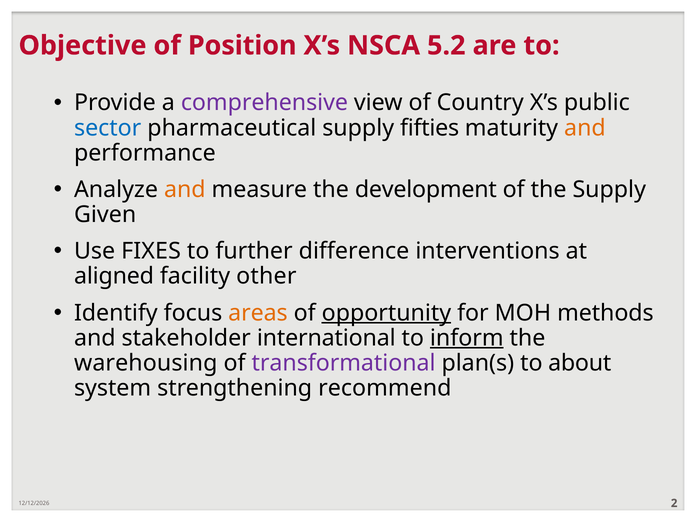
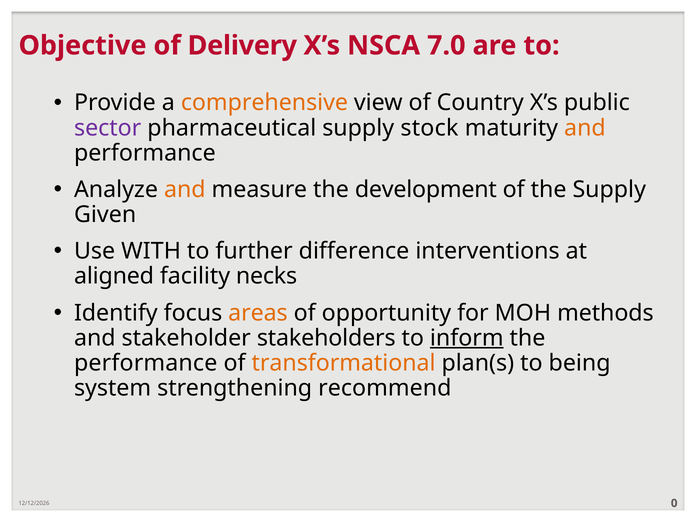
Position: Position -> Delivery (242, 46)
5.2: 5.2 -> 7.0 (446, 46)
comprehensive colour: purple -> orange (264, 103)
sector colour: blue -> purple (108, 128)
fifties: fifties -> stock (429, 128)
FIXES: FIXES -> WITH (151, 251)
other: other -> necks (267, 276)
opportunity underline: present -> none (386, 313)
international: international -> stakeholders (326, 338)
warehousing: warehousing -> performance (146, 363)
transformational colour: purple -> orange (344, 363)
about: about -> being (580, 363)
2: 2 -> 0 (674, 503)
